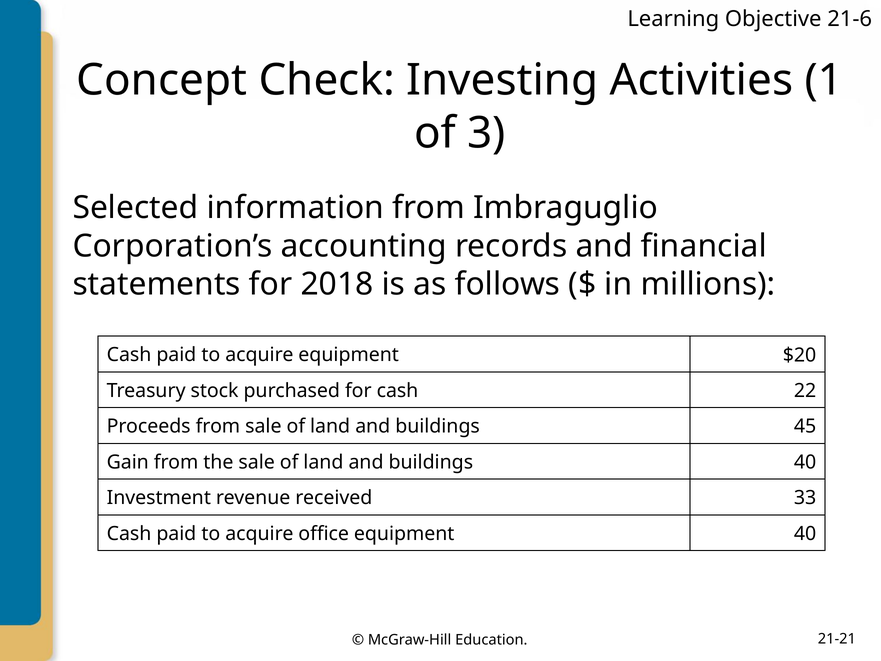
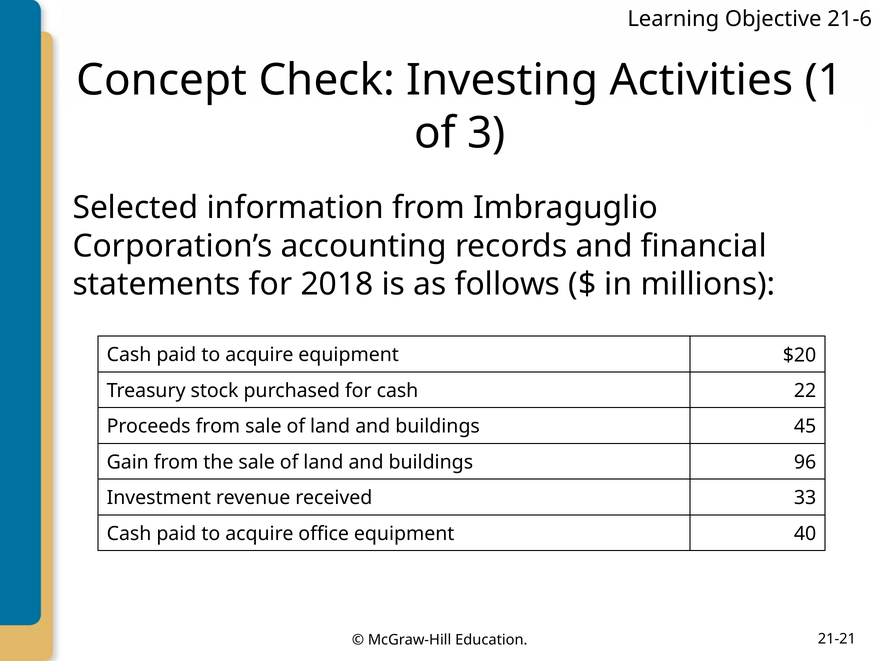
buildings 40: 40 -> 96 (805, 462)
